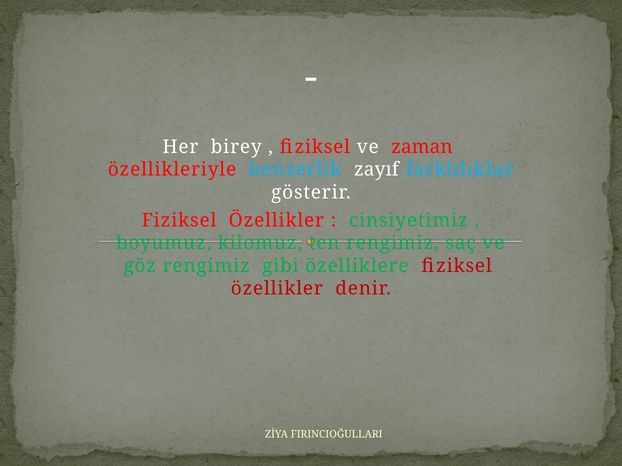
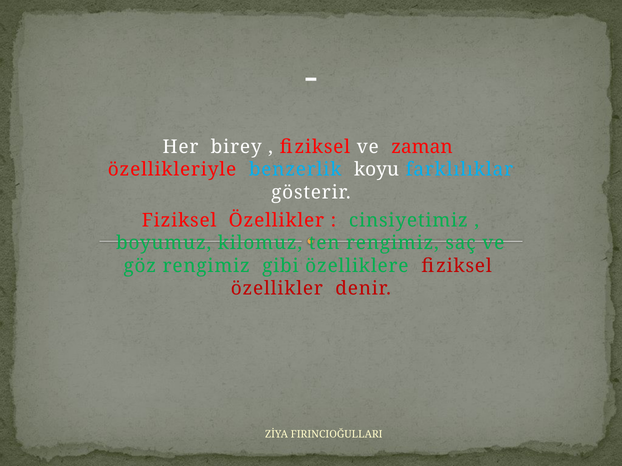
zayıf: zayıf -> koyu (377, 170)
